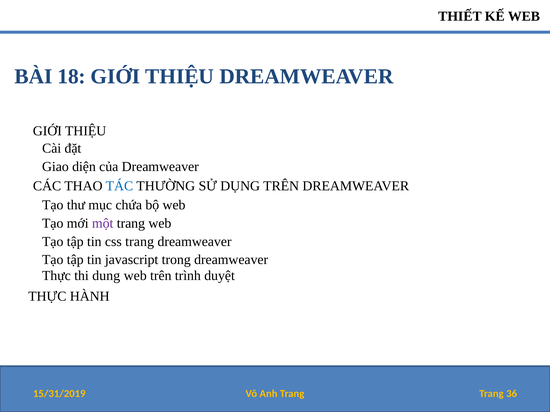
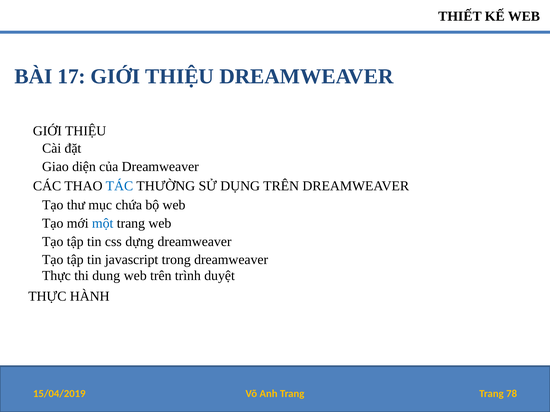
18: 18 -> 17 (72, 77)
một colour: purple -> blue (103, 223)
css trang: trang -> dựng (140, 242)
15/31/2019: 15/31/2019 -> 15/04/2019 (59, 394)
36: 36 -> 78 (512, 394)
